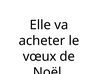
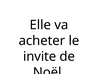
vœux: vœux -> invite (40, 56)
